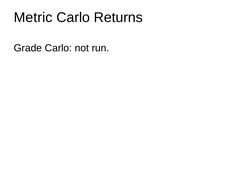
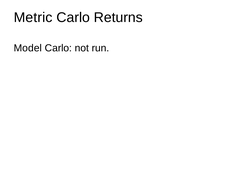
Grade: Grade -> Model (28, 48)
